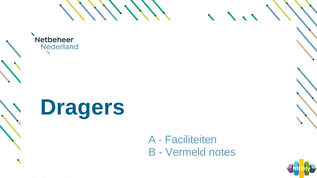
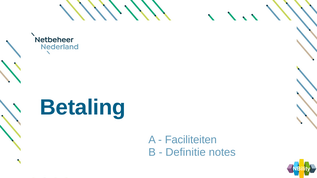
Dragers: Dragers -> Betaling (83, 108)
Vermeld: Vermeld -> Definitie (186, 152)
